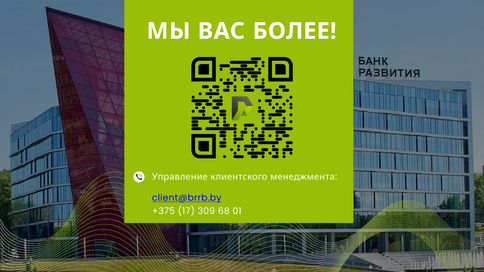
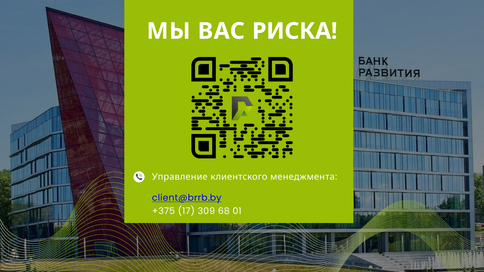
БОЛЕЕ: БОЛЕЕ -> РИСКА (295, 31)
